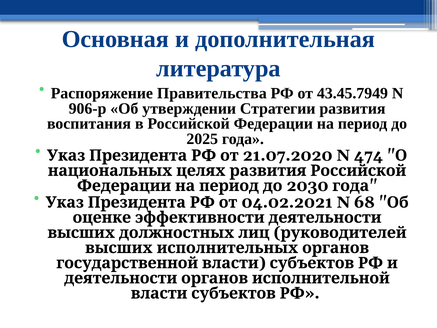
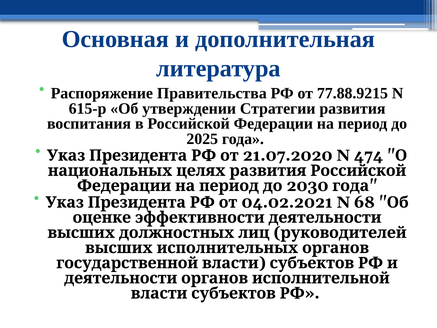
43.45.7949: 43.45.7949 -> 77.88.9215 (352, 93)
906-р: 906-р -> 615-р (88, 108)
